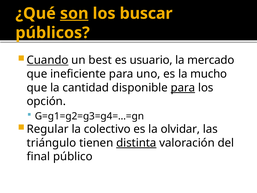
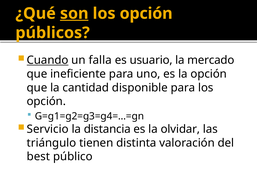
buscar: buscar -> opción (146, 13)
best: best -> falla (100, 60)
la mucho: mucho -> opción (209, 74)
para underline: present -> none (183, 88)
Regular: Regular -> Servicio (48, 129)
colectivo: colectivo -> distancia (107, 129)
distinta underline: present -> none (136, 143)
final: final -> best (38, 156)
